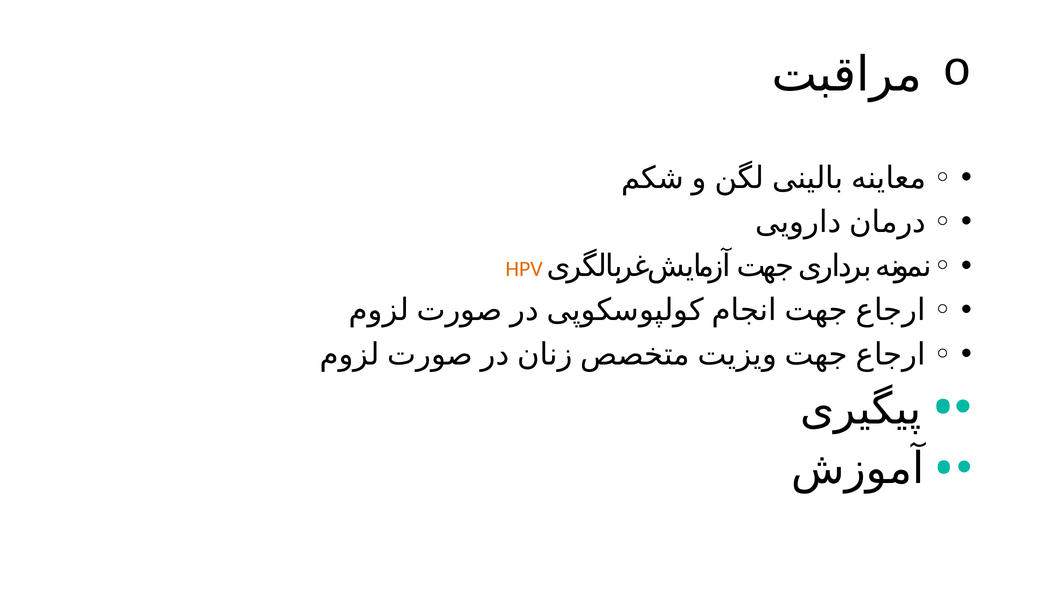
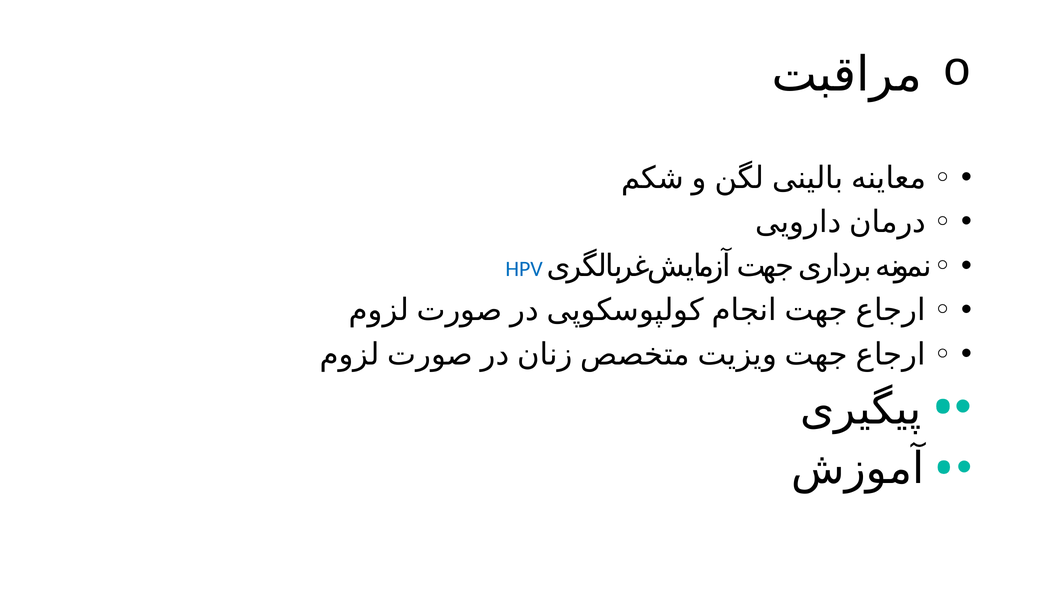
HPV colour: orange -> blue (524, 269)
